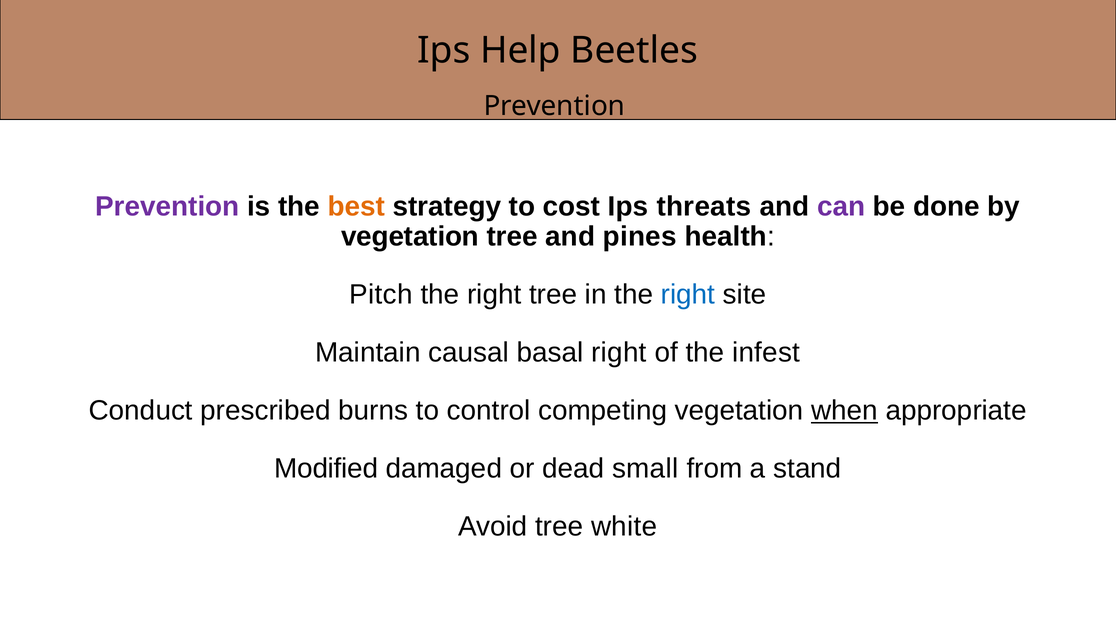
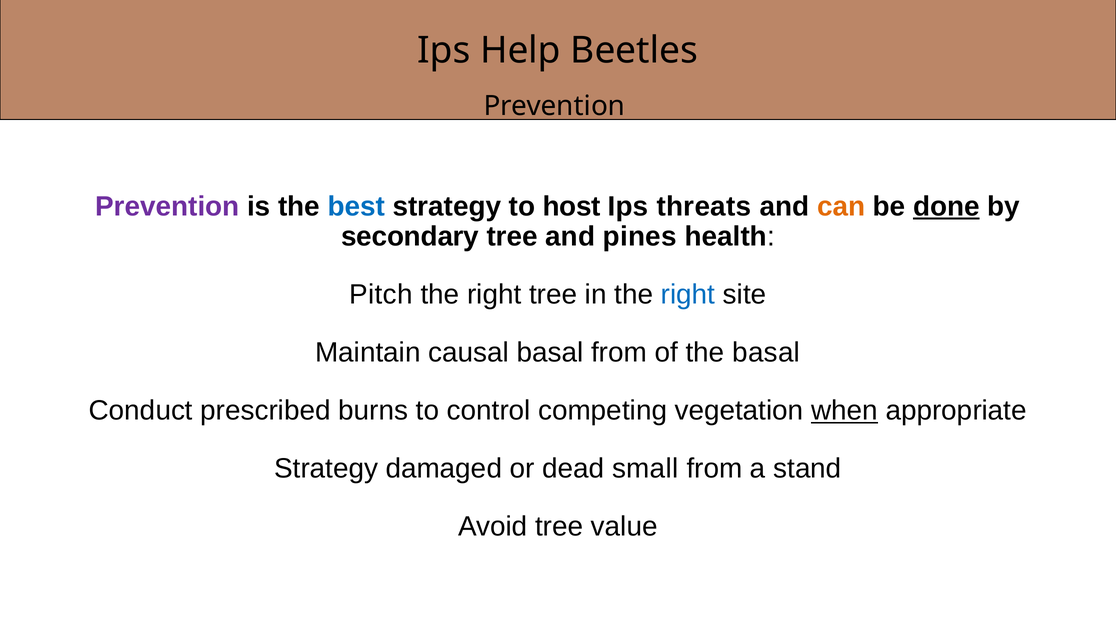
best colour: orange -> blue (356, 206)
cost: cost -> host (572, 206)
can colour: purple -> orange (841, 206)
done underline: none -> present (946, 206)
vegetation: vegetation -> secondary (410, 237)
basal right: right -> from (619, 353)
the infest: infest -> basal (766, 353)
Modified: Modified -> Strategy (326, 469)
white: white -> value (624, 526)
